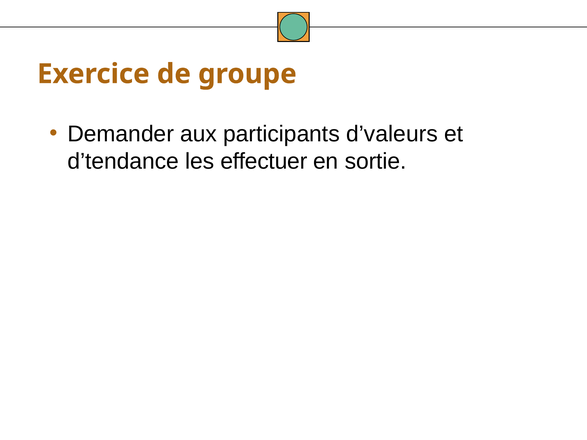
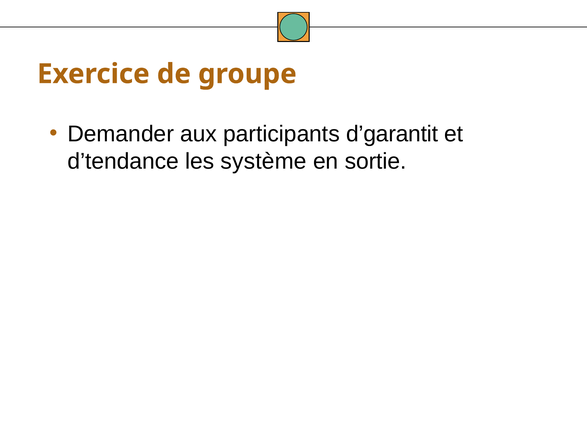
d’valeurs: d’valeurs -> d’garantit (392, 134)
effectuer: effectuer -> système (264, 161)
